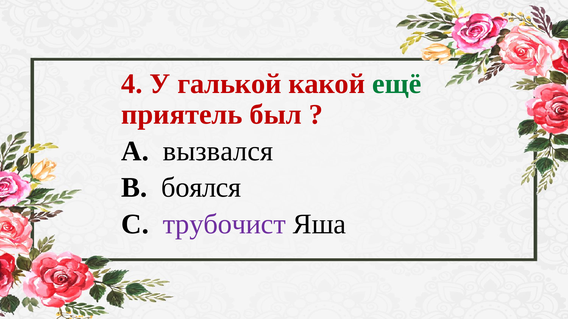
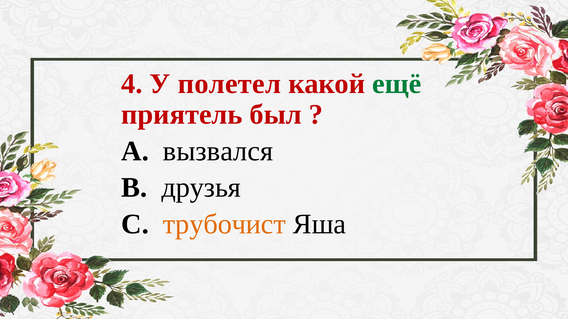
галькой: галькой -> полетел (229, 84)
боялся: боялся -> друзья (201, 188)
трубочист colour: purple -> orange (224, 224)
